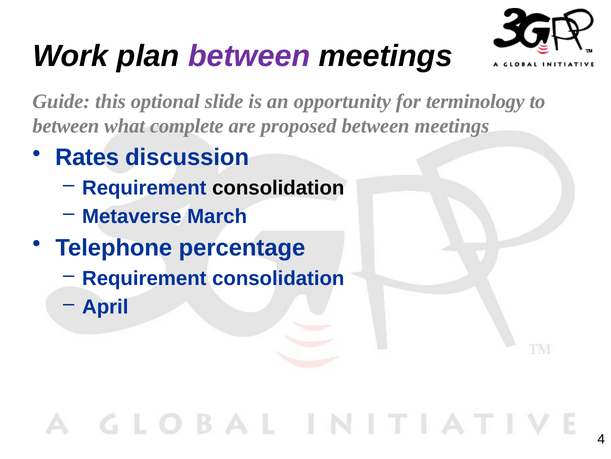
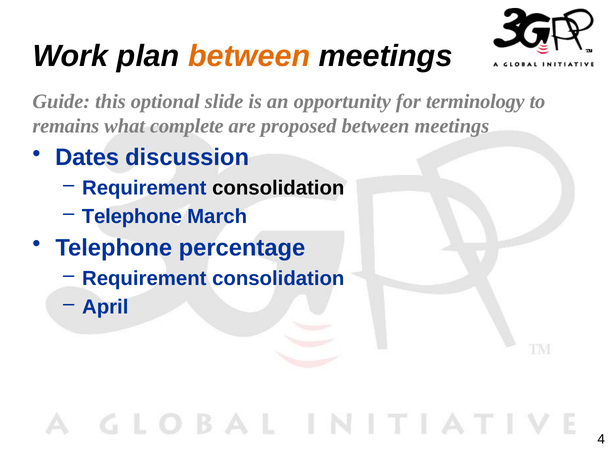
between colour: purple -> orange (249, 56)
between: between -> remains (66, 126)
Rates: Rates -> Dates (87, 157)
Metaverse: Metaverse -> Telephone (132, 216)
